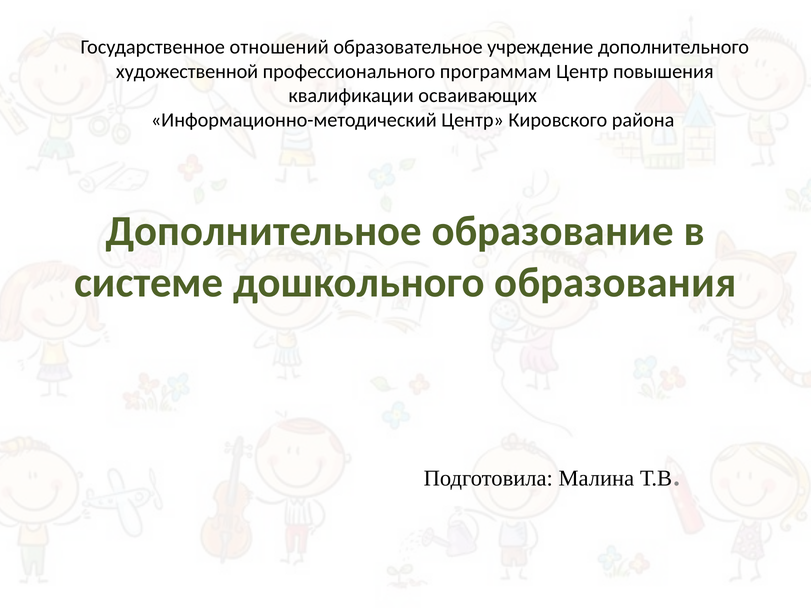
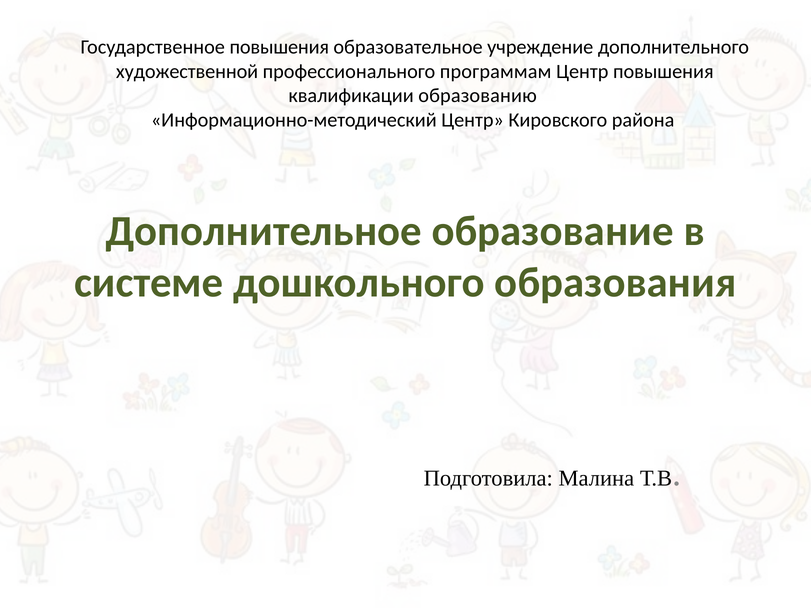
Государственное отношений: отношений -> повышения (279, 47)
осваивающих: осваивающих -> образованию (478, 96)
